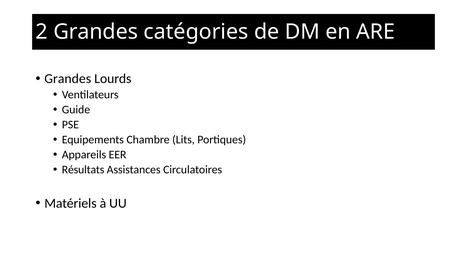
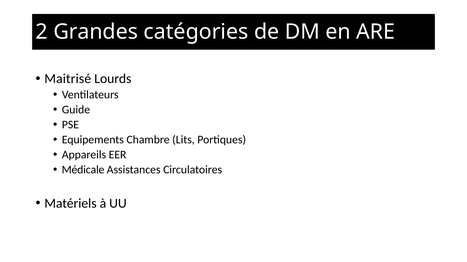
Grandes: Grandes -> Maitrisé (68, 79)
Résultats: Résultats -> Médicale (83, 170)
